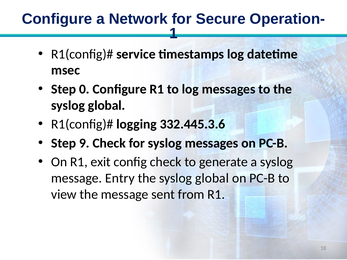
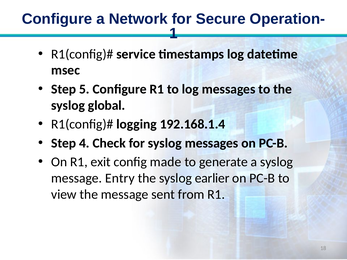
0: 0 -> 5 (84, 89)
332.445.3.6: 332.445.3.6 -> 192.168.1.4 (193, 124)
9: 9 -> 4 (84, 143)
config check: check -> made (166, 162)
global: global -> earlier (212, 178)
